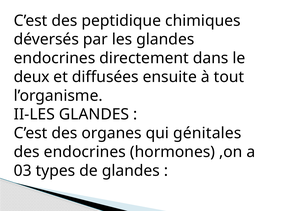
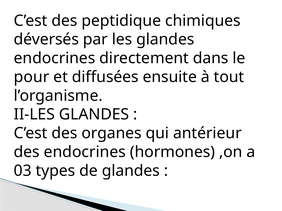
deux: deux -> pour (32, 77)
génitales: génitales -> antérieur (207, 133)
